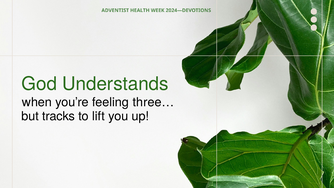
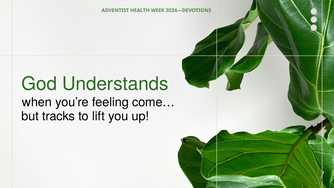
three…: three… -> come… (154, 102)
